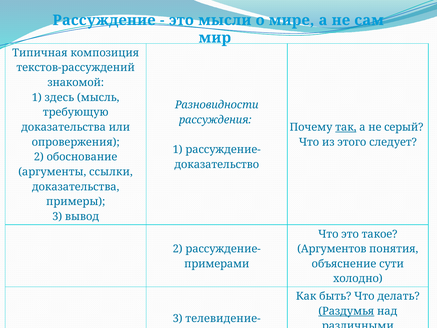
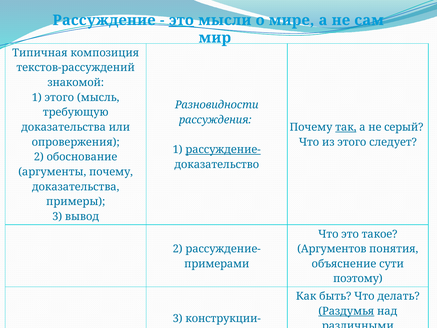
это underline: none -> present (181, 20)
1 здесь: здесь -> этого (59, 97)
рассуждение- underline: none -> present (223, 149)
аргументы ссылки: ссылки -> почему (111, 172)
холодно: холодно -> поэтому (358, 278)
телевидение-: телевидение- -> конструкции- (223, 318)
